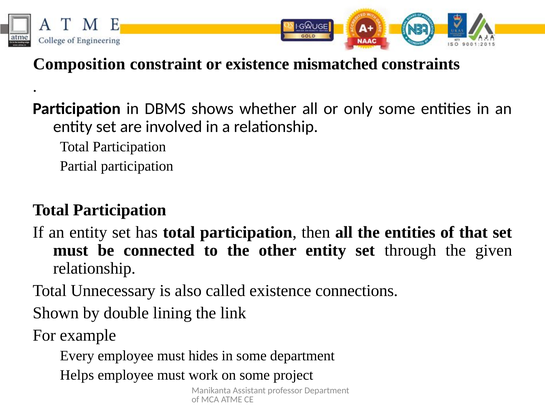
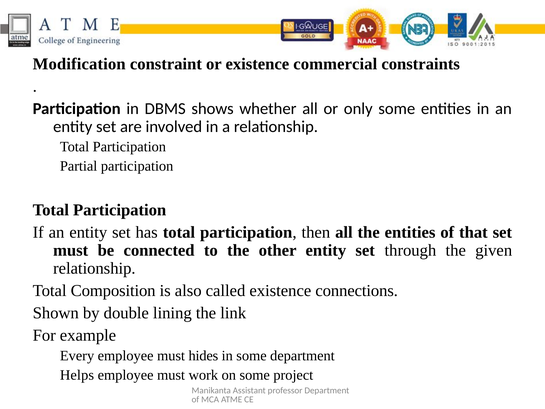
Composition: Composition -> Modification (79, 64)
mismatched: mismatched -> commercial (335, 64)
Unnecessary: Unnecessary -> Composition (113, 291)
